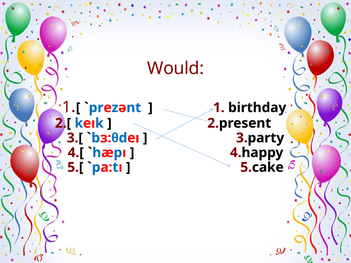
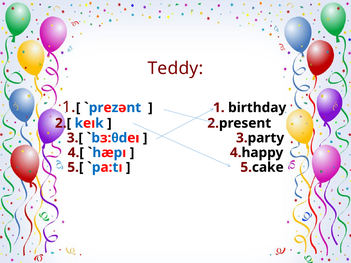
Would: Would -> Teddy (175, 69)
